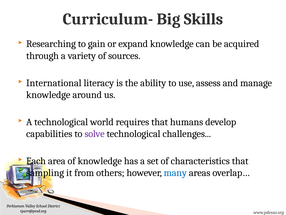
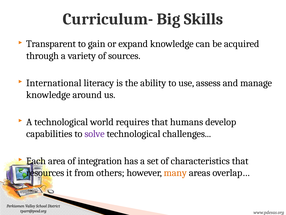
Researching: Researching -> Transparent (51, 44)
of knowledge: knowledge -> integration (100, 161)
sampling: sampling -> resources (45, 172)
many colour: blue -> orange (175, 172)
